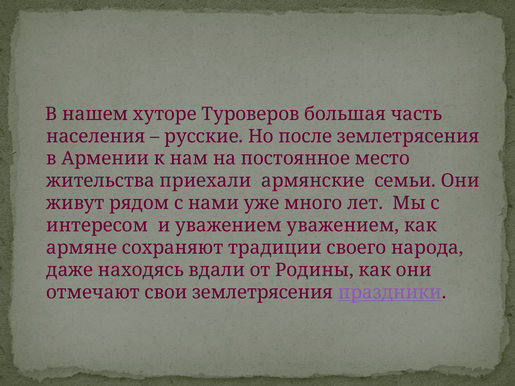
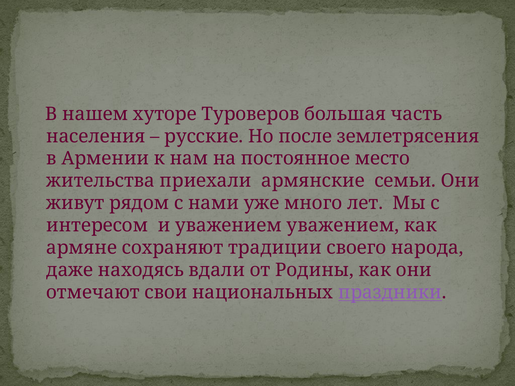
свои землетрясения: землетрясения -> национальных (263, 292)
